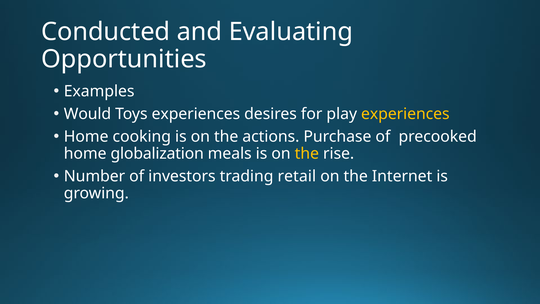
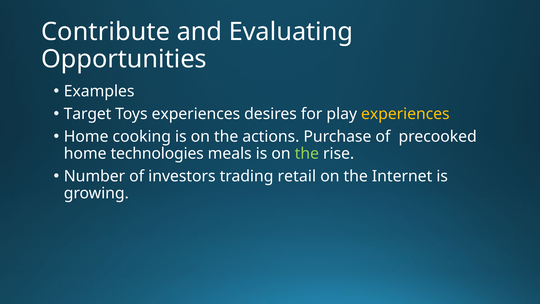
Conducted: Conducted -> Contribute (106, 32)
Would: Would -> Target (88, 114)
globalization: globalization -> technologies (157, 154)
the colour: yellow -> light green (307, 154)
